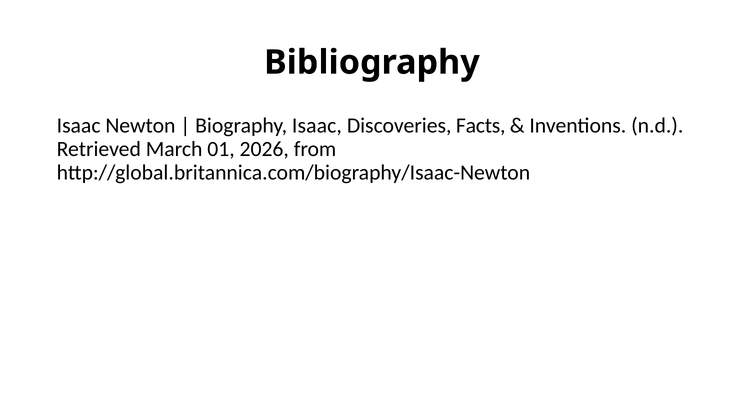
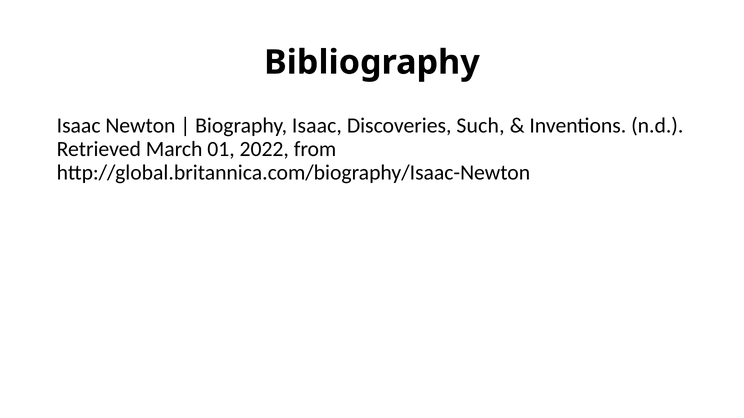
Facts: Facts -> Such (480, 126)
2026: 2026 -> 2022 (264, 149)
